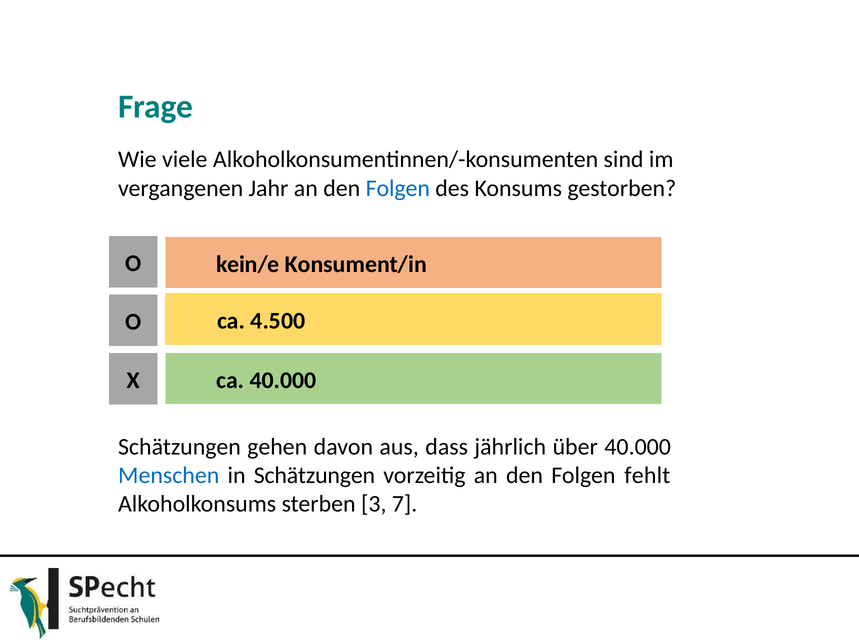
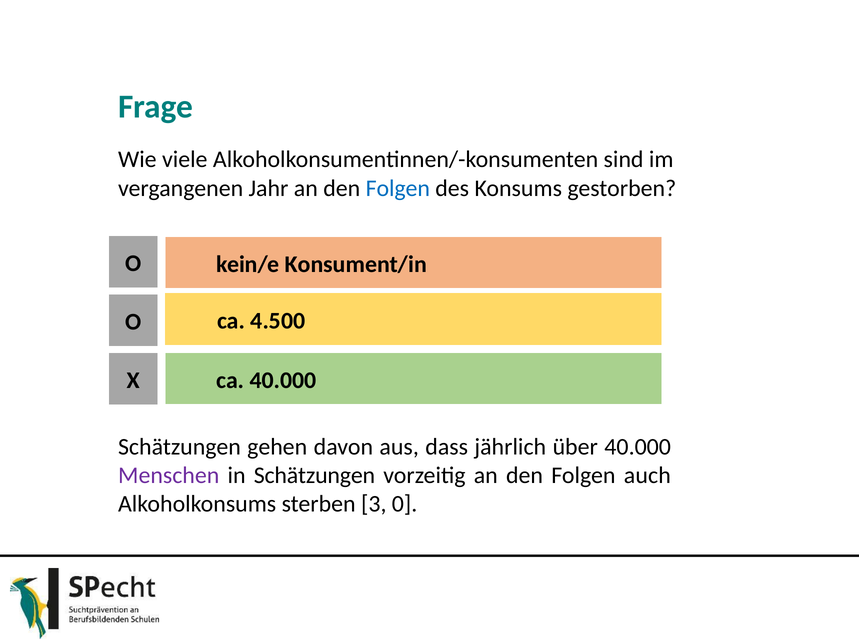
Menschen colour: blue -> purple (169, 476)
fehlt: fehlt -> auch (647, 476)
7: 7 -> 0 (405, 504)
